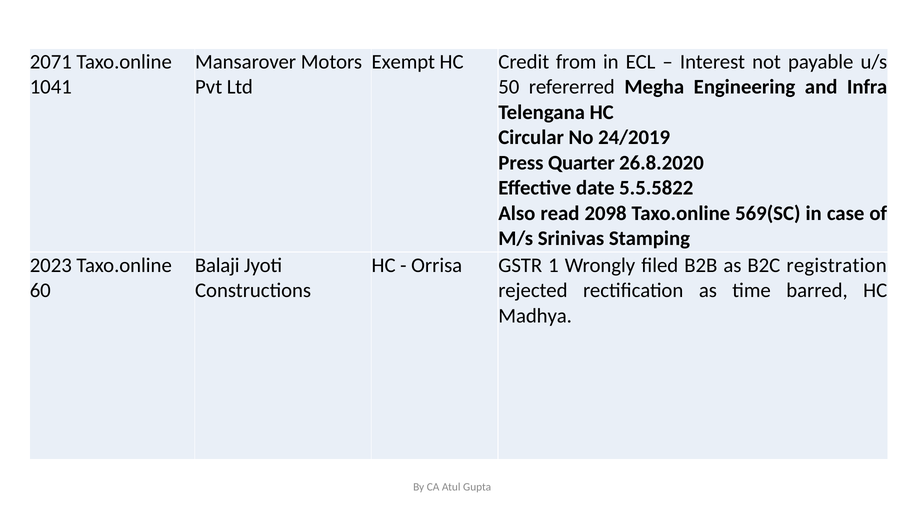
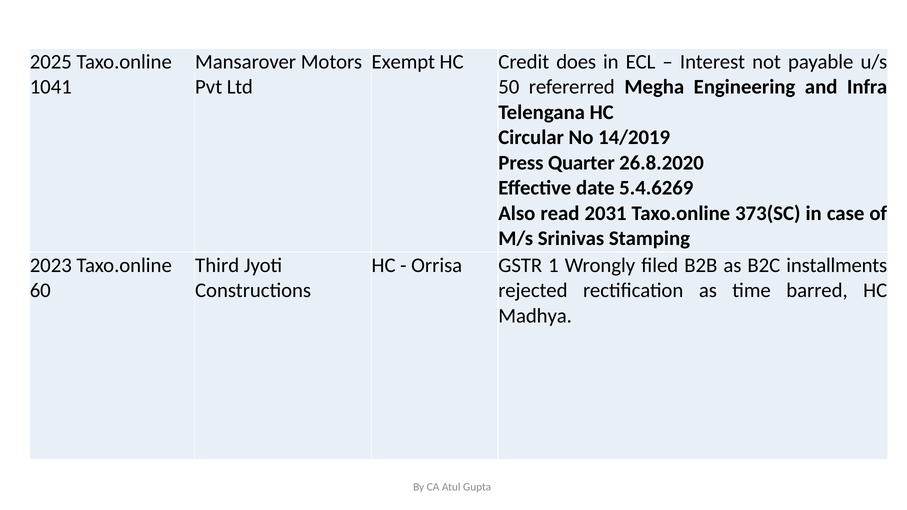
2071: 2071 -> 2025 (51, 62)
from: from -> does (576, 62)
24/2019: 24/2019 -> 14/2019 (634, 138)
5.5.5822: 5.5.5822 -> 5.4.6269 (656, 188)
2098: 2098 -> 2031 (606, 213)
569(SC: 569(SC -> 373(SC (768, 213)
Balaji: Balaji -> Third (217, 265)
registration: registration -> installments (837, 265)
